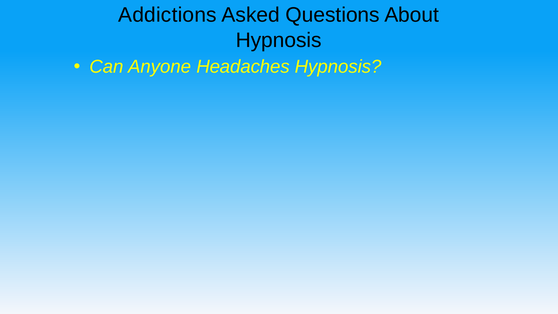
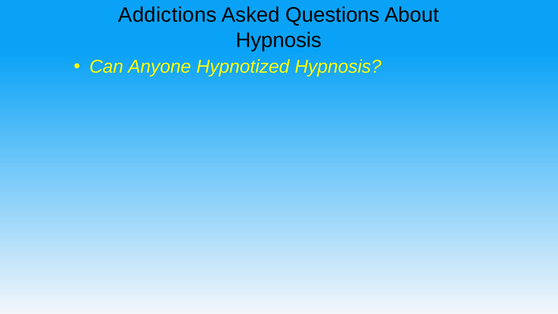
Headaches: Headaches -> Hypnotized (243, 67)
